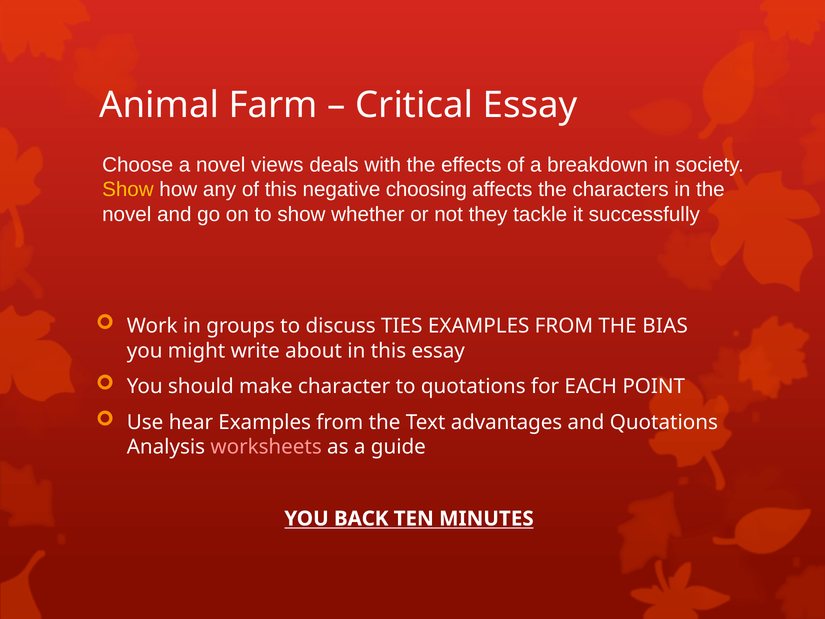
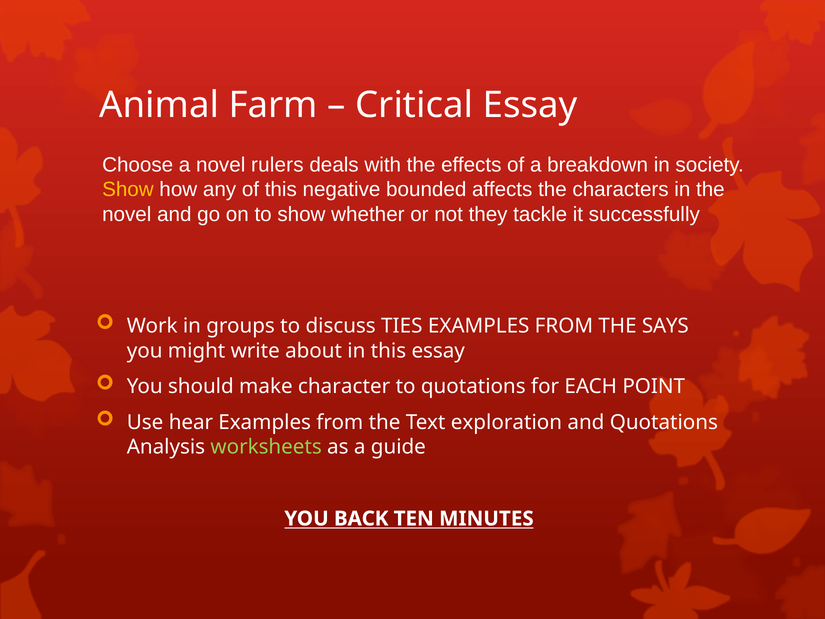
views: views -> rulers (277, 165)
choosing: choosing -> bounded (426, 190)
BIAS: BIAS -> SAYS (665, 326)
advantages: advantages -> exploration (506, 422)
worksheets colour: pink -> light green (266, 447)
